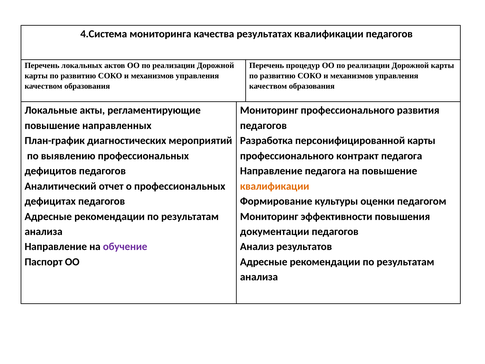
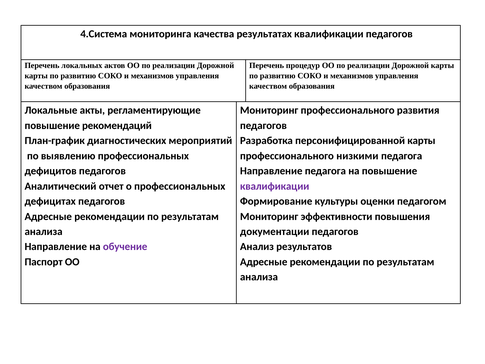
направленных: направленных -> рекомендаций (117, 125)
контракт: контракт -> низкими (357, 156)
квалификации colour: orange -> purple (275, 186)
